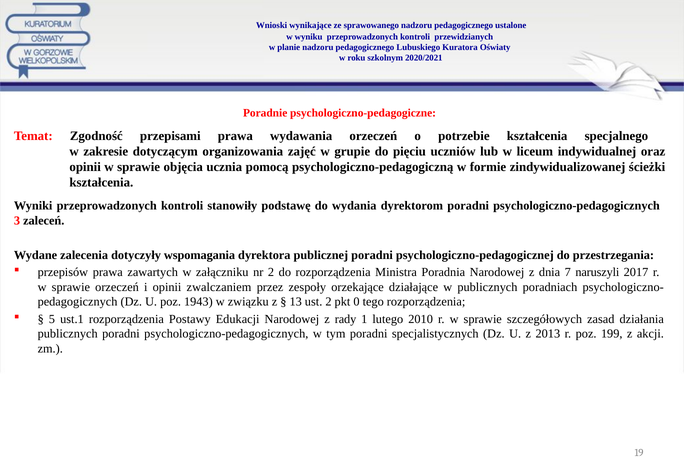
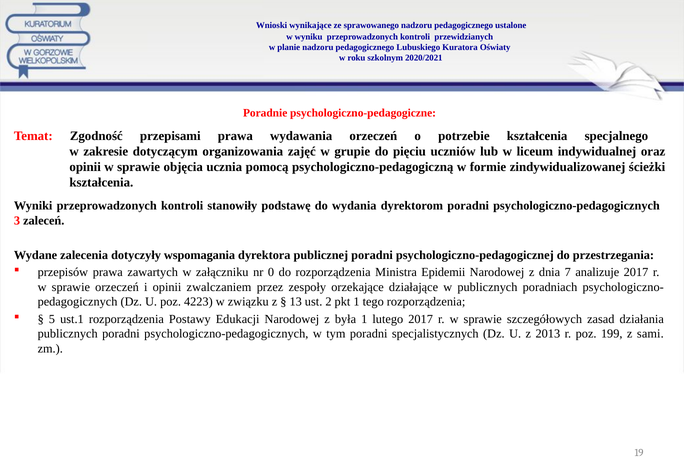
nr 2: 2 -> 0 (271, 272)
Poradnia: Poradnia -> Epidemii (443, 272)
naruszyli: naruszyli -> analizuje (597, 272)
1943: 1943 -> 4223 (198, 302)
pkt 0: 0 -> 1 (356, 302)
rady: rady -> była (345, 319)
lutego 2010: 2010 -> 2017 (421, 319)
akcji: akcji -> sami (650, 333)
